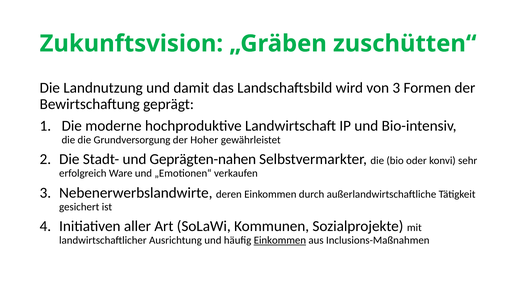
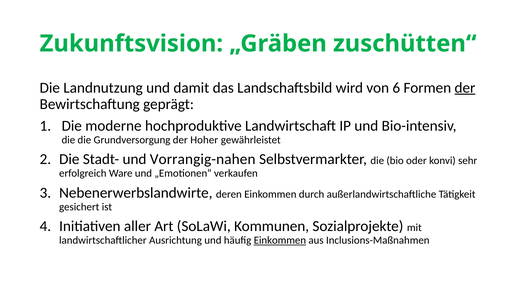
von 3: 3 -> 6 (396, 88)
der underline: none -> present (465, 88)
Geprägten-nahen: Geprägten-nahen -> Vorrangig-nahen (203, 160)
